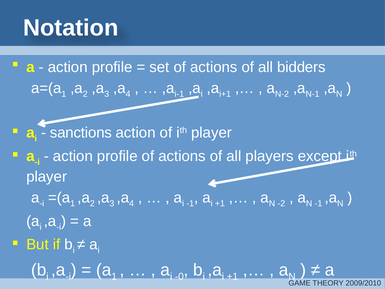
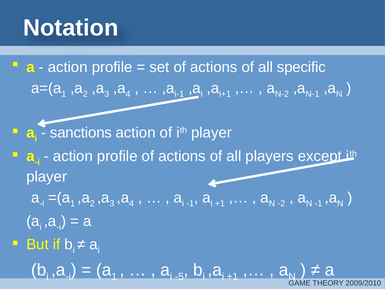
bidders: bidders -> specific (301, 67)
-0: -0 -> -5 (179, 276)
